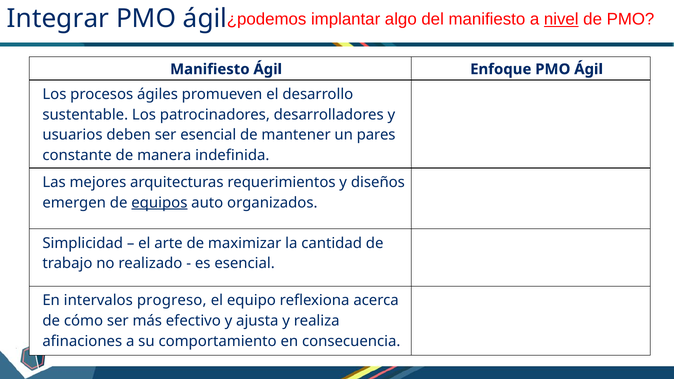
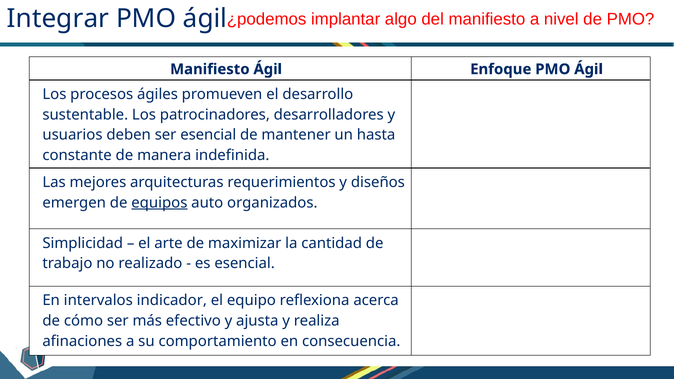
nivel underline: present -> none (561, 19)
pares: pares -> hasta (376, 135)
progreso: progreso -> indicador (172, 301)
